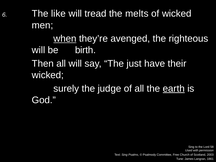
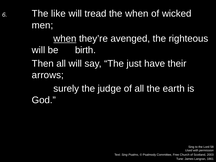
the melts: melts -> when (137, 14)
wicked: wicked -> arrows (48, 75)
earth underline: present -> none (174, 89)
